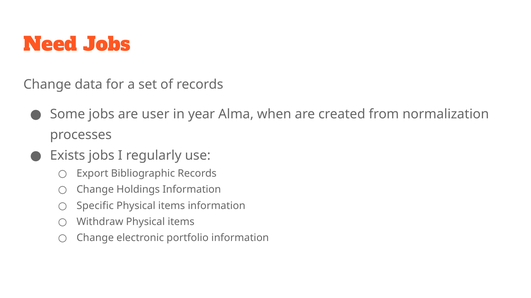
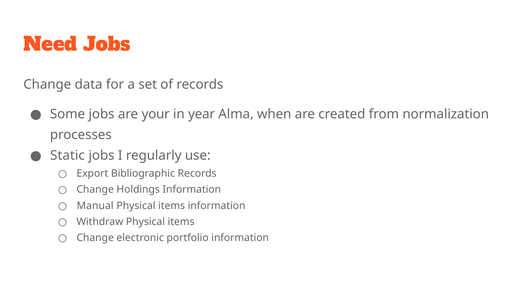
user: user -> your (156, 114)
Exists: Exists -> Static (67, 156)
Specific: Specific -> Manual (95, 206)
